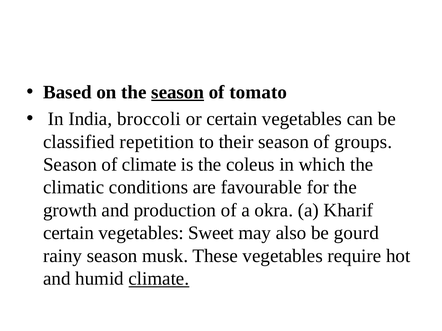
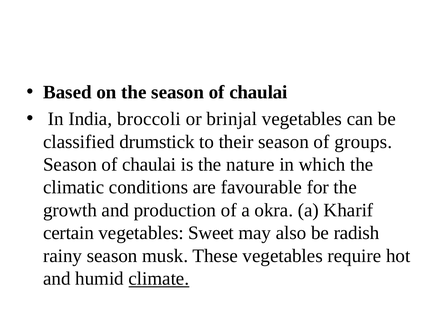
season underline: present -> none (178, 92)
tomato: tomato -> chaulai (258, 92)
or certain: certain -> brinjal (232, 119)
repetition: repetition -> drumstick (157, 142)
climate: climate -> chaulai (149, 165)
coleus: coleus -> nature (250, 165)
gourd: gourd -> radish (357, 233)
